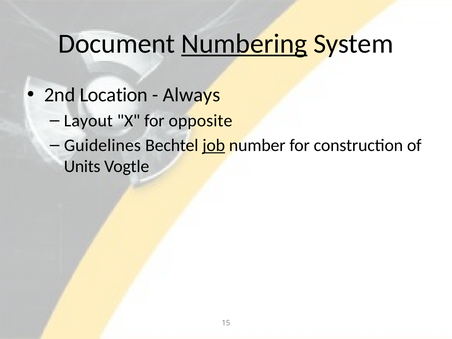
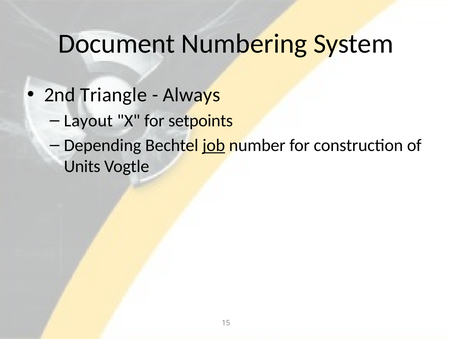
Numbering underline: present -> none (244, 44)
Location: Location -> Triangle (114, 95)
opposite: opposite -> setpoints (201, 121)
Guidelines: Guidelines -> Depending (103, 145)
